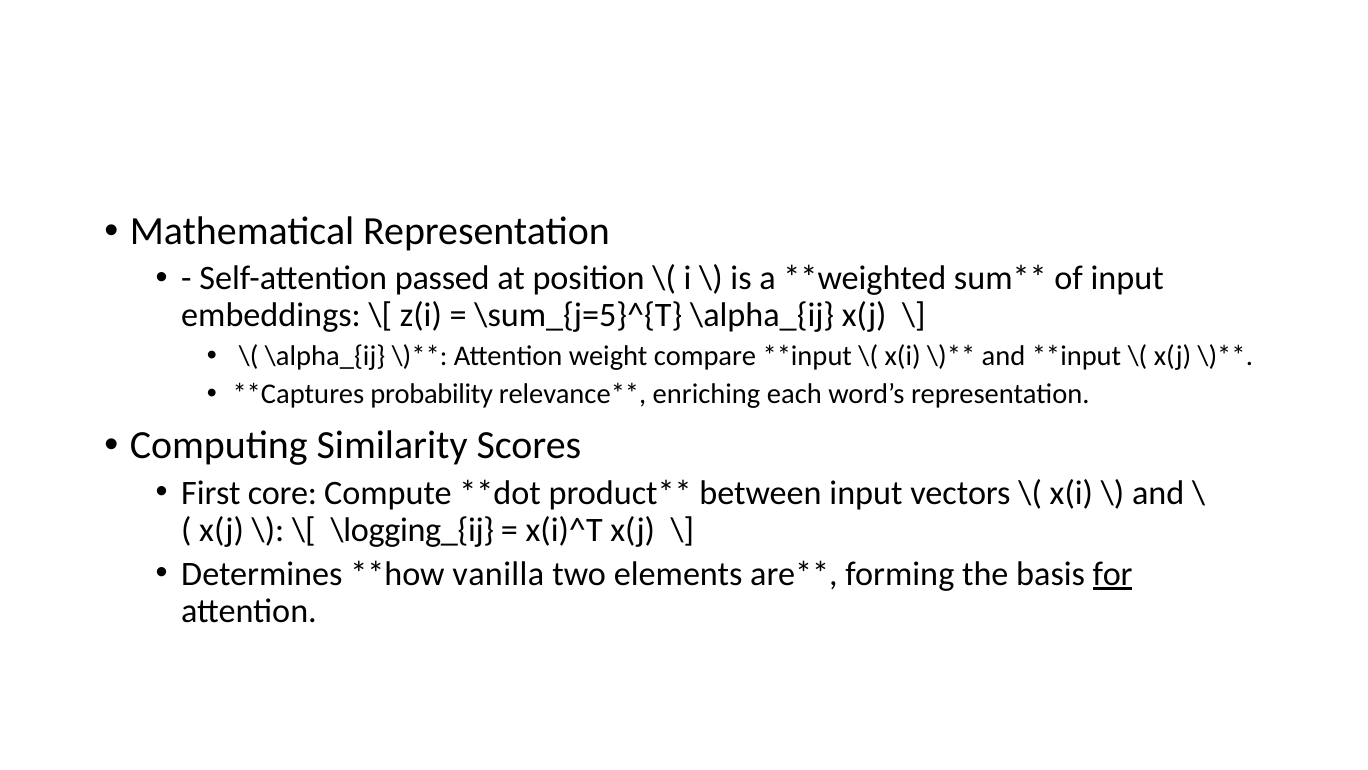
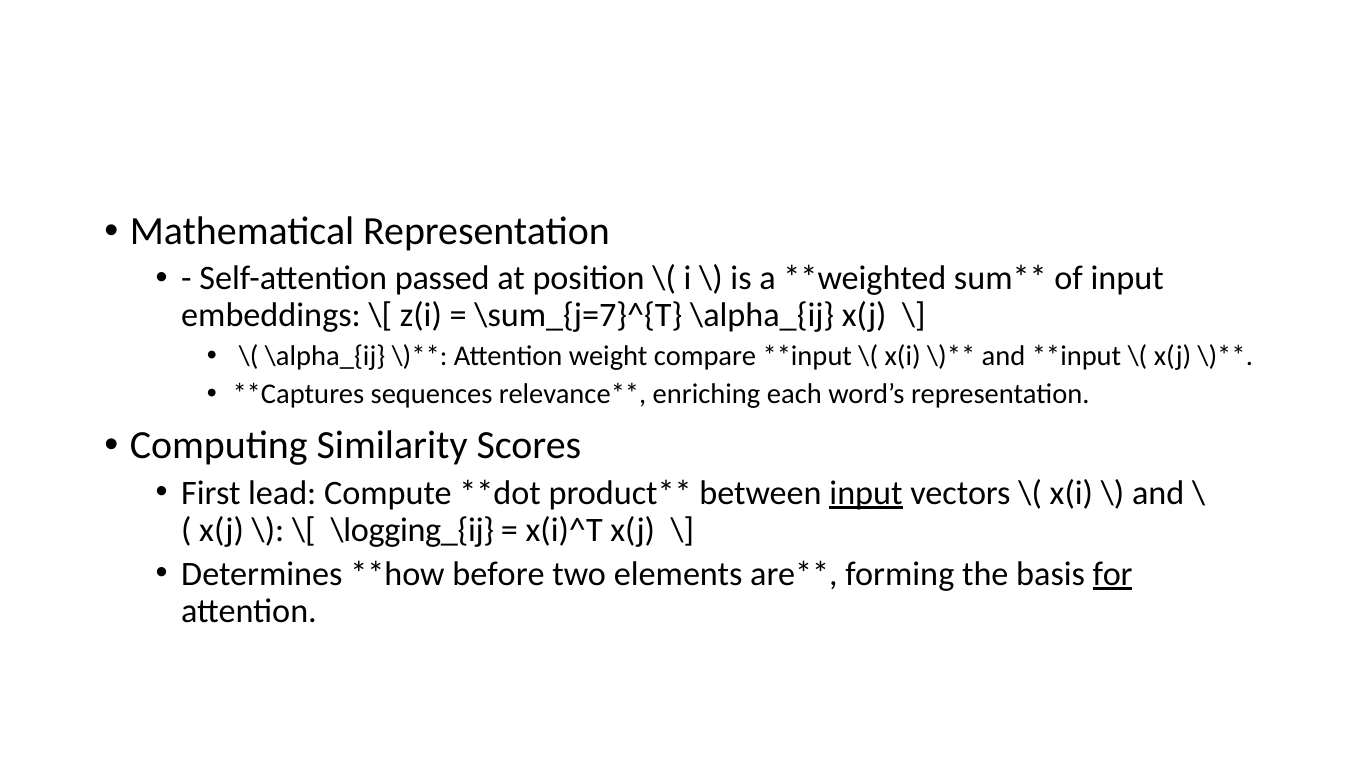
\sum_{j=5}^{T: \sum_{j=5}^{T -> \sum_{j=7}^{T (578, 315)
probability: probability -> sequences (432, 394)
core: core -> lead (282, 492)
input underline: none -> present (866, 492)
vanilla: vanilla -> before (499, 573)
